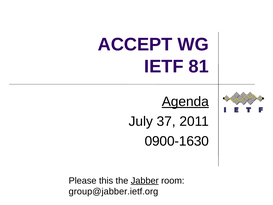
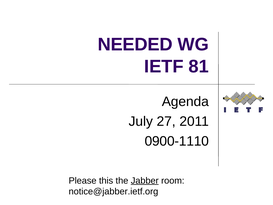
ACCEPT: ACCEPT -> NEEDED (135, 45)
Agenda underline: present -> none (185, 101)
37: 37 -> 27 (166, 121)
0900-1630: 0900-1630 -> 0900-1110 (177, 141)
group@jabber.ietf.org: group@jabber.ietf.org -> notice@jabber.ietf.org (113, 191)
